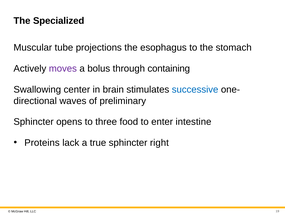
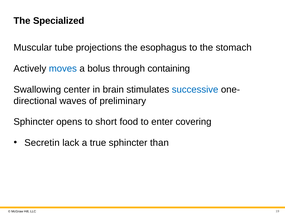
moves colour: purple -> blue (63, 68)
three: three -> short (106, 122)
intestine: intestine -> covering (194, 122)
Proteins: Proteins -> Secretin (42, 143)
right: right -> than (159, 143)
